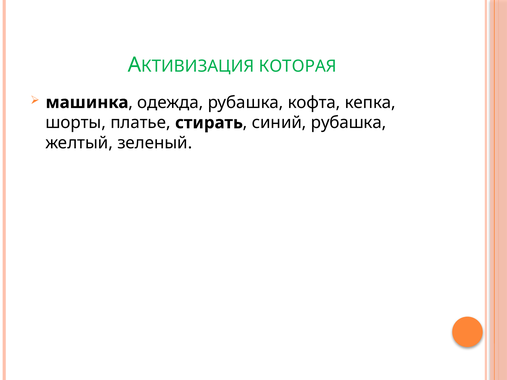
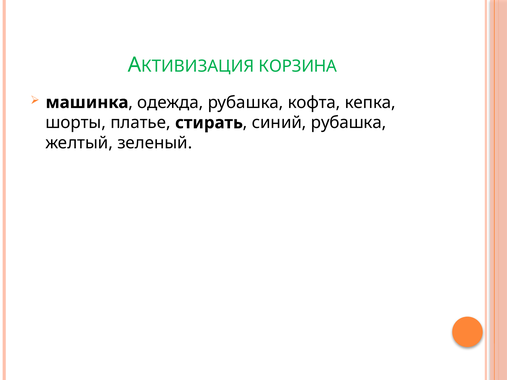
КОТОРАЯ: КОТОРАЯ -> КОРЗИНА (298, 66)
